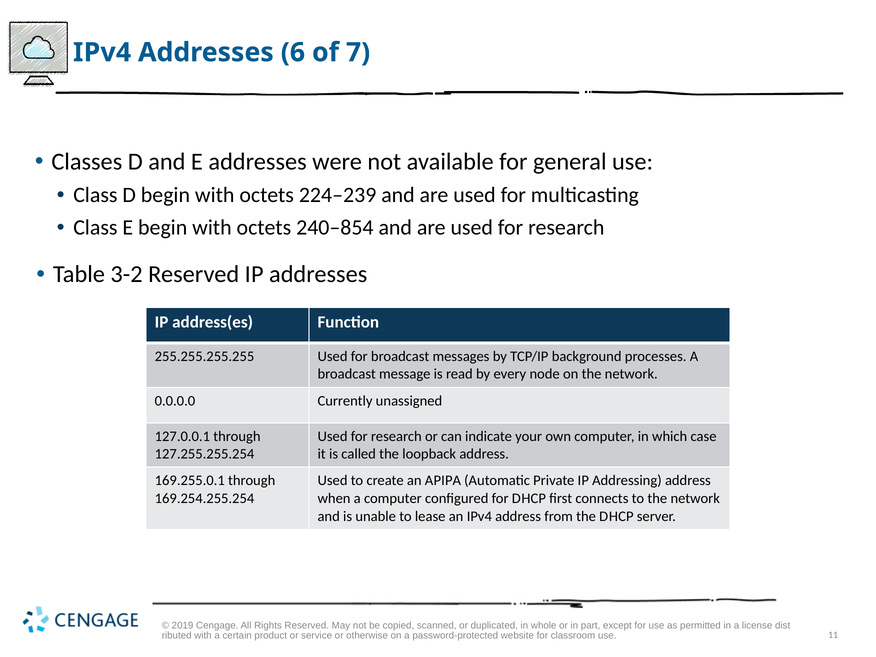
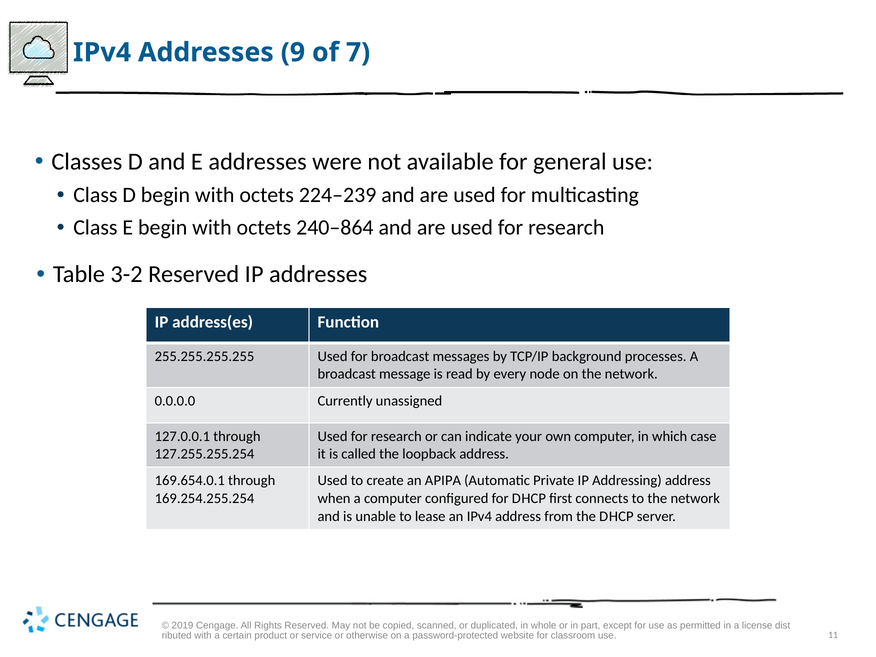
6: 6 -> 9 (293, 52)
240–854: 240–854 -> 240–864 (335, 227)
169.255.0.1: 169.255.0.1 -> 169.654.0.1 (190, 481)
